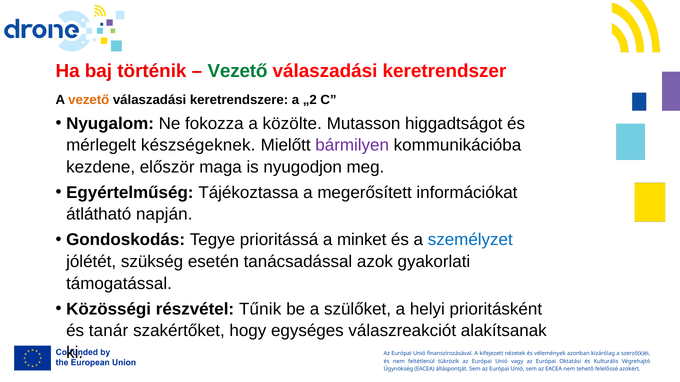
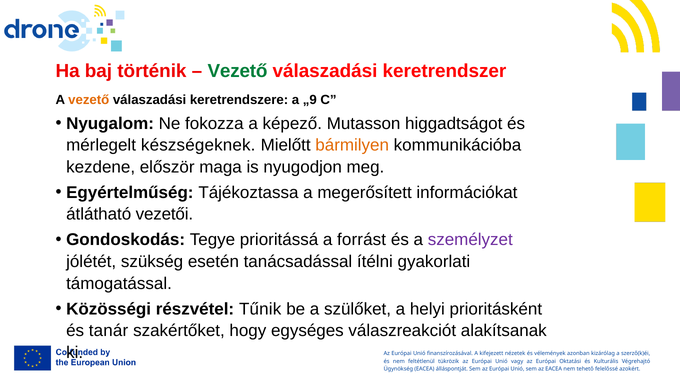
„2: „2 -> „9 (310, 100)
közölte: közölte -> képező (292, 124)
bármilyen colour: purple -> orange (352, 145)
napján: napján -> vezetői (164, 215)
minket: minket -> forrást (362, 240)
személyzet colour: blue -> purple (470, 240)
azok: azok -> ítélni (375, 262)
